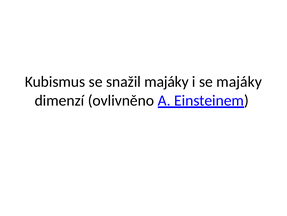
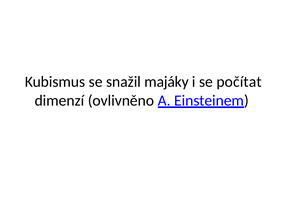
se majáky: majáky -> počítat (239, 82)
